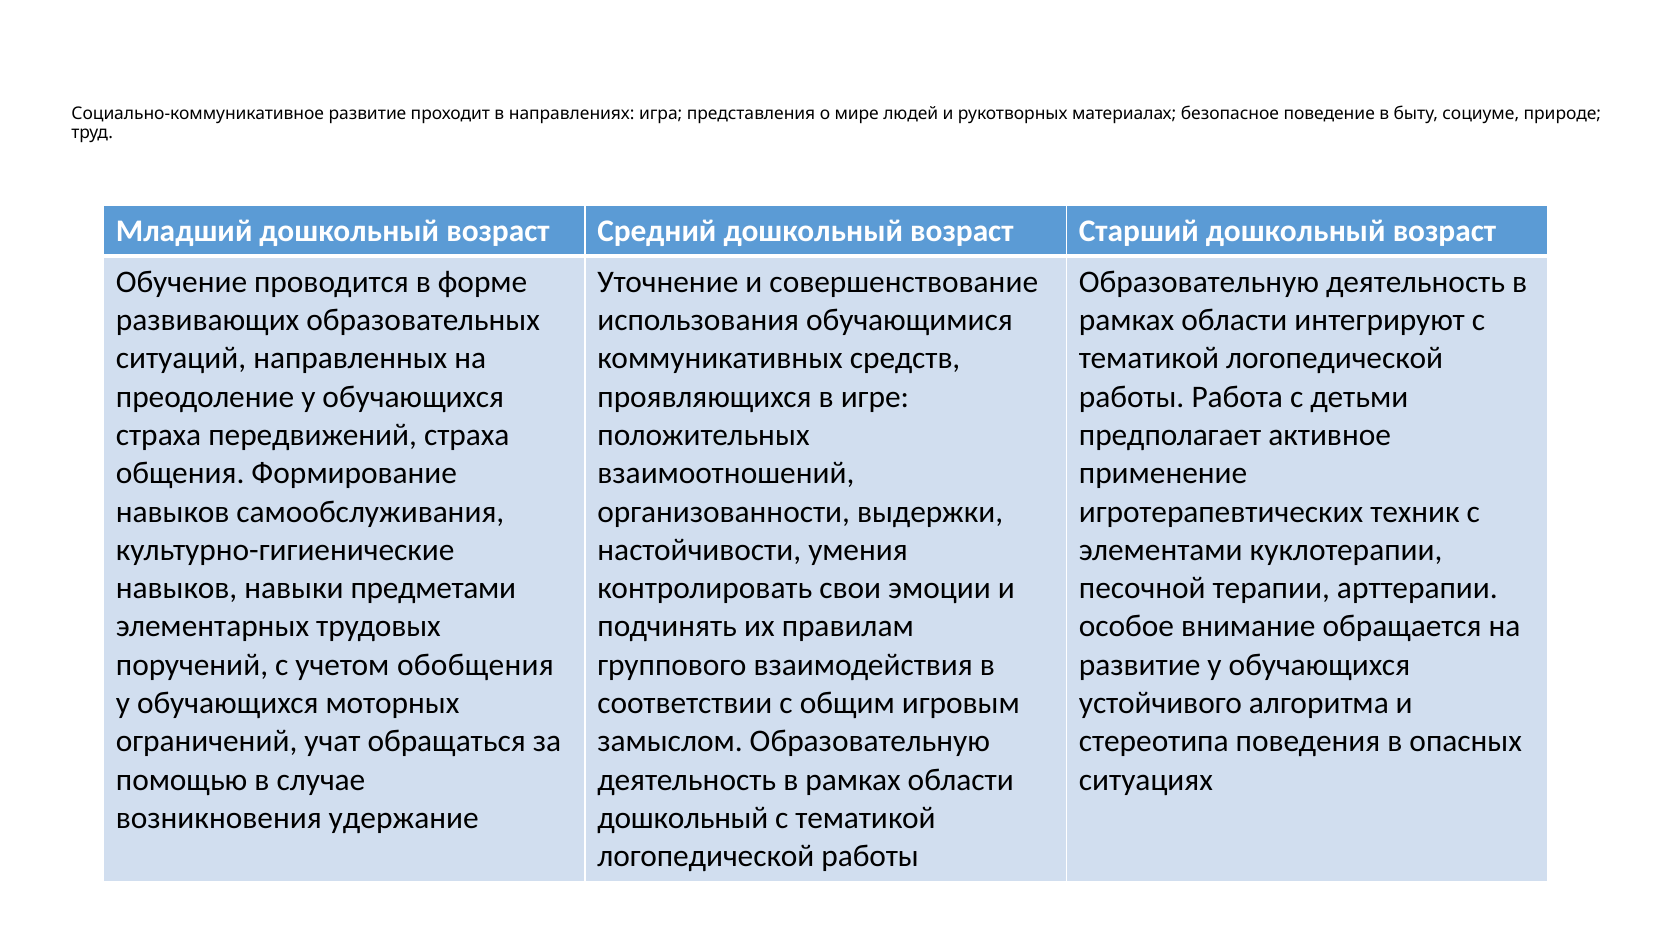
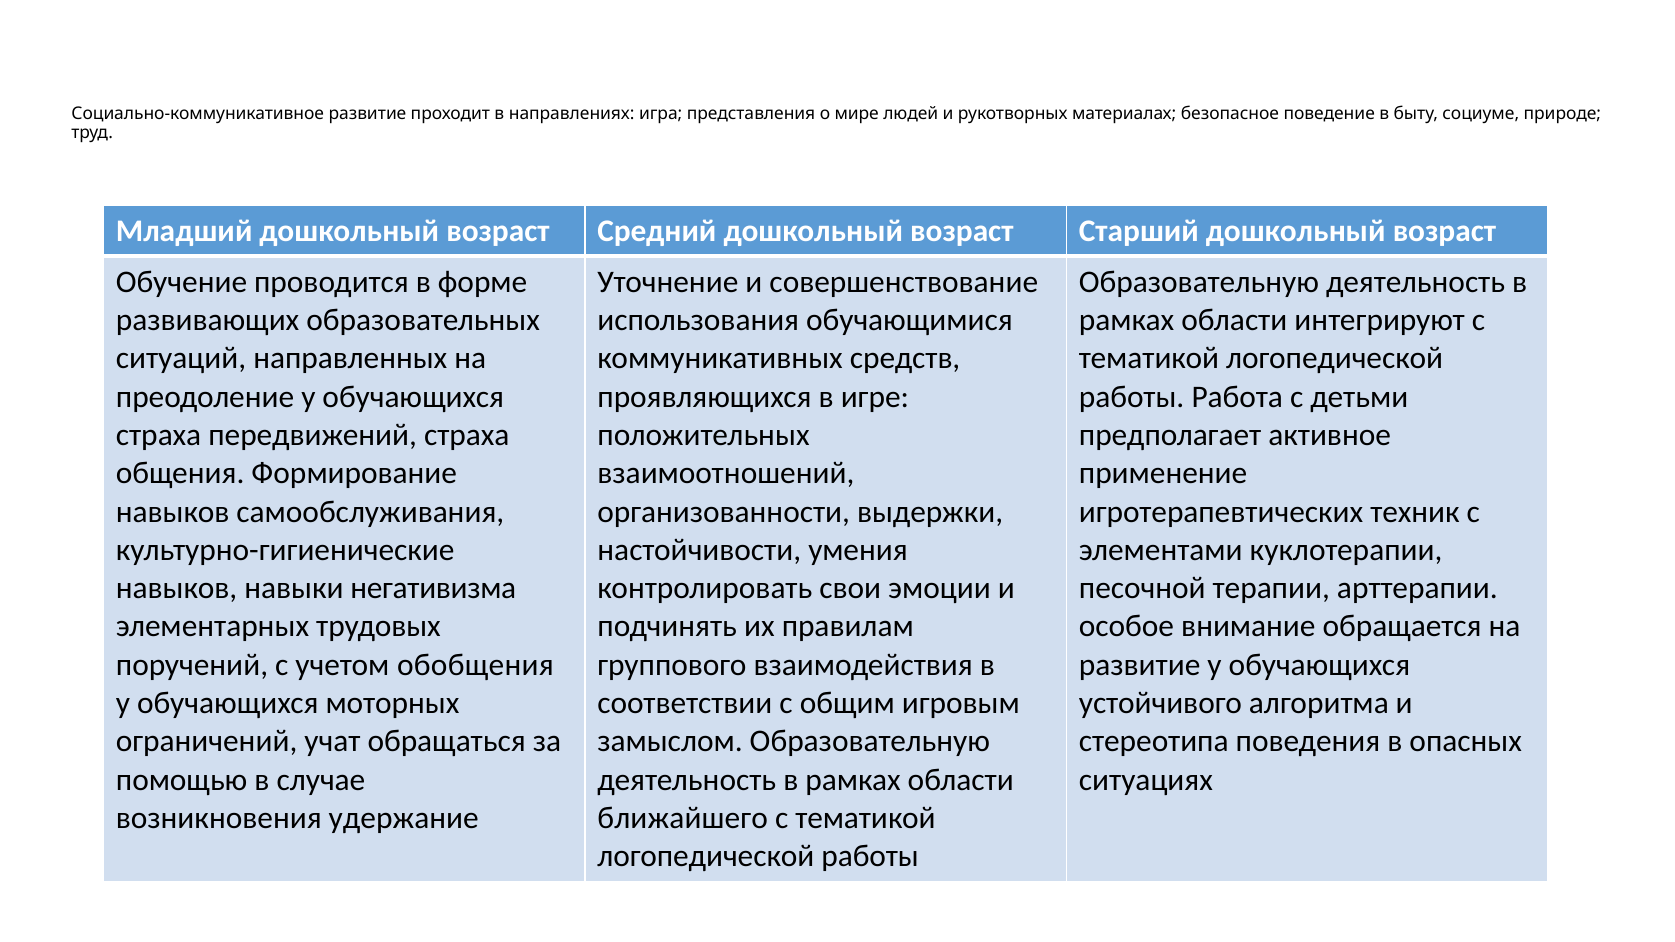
предметами: предметами -> негативизма (433, 588)
дошкольный: дошкольный -> ближайшего (683, 818)
